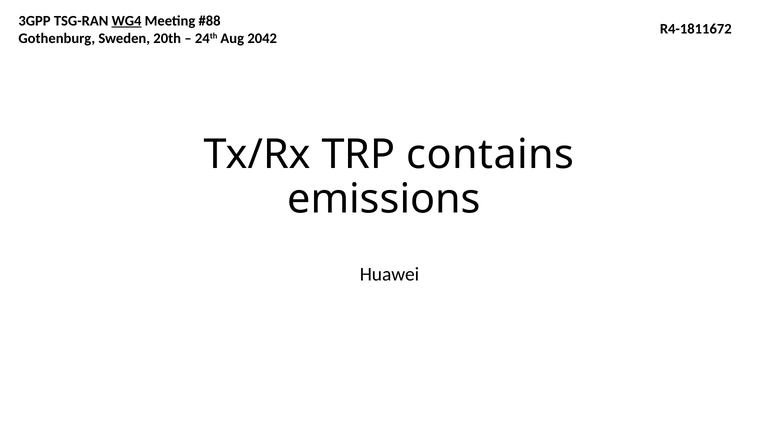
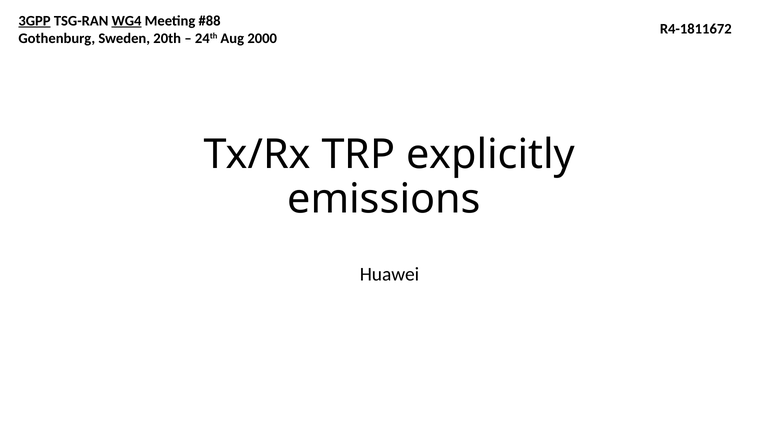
3GPP underline: none -> present (35, 21)
2042: 2042 -> 2000 (262, 38)
contains: contains -> explicitly (491, 155)
